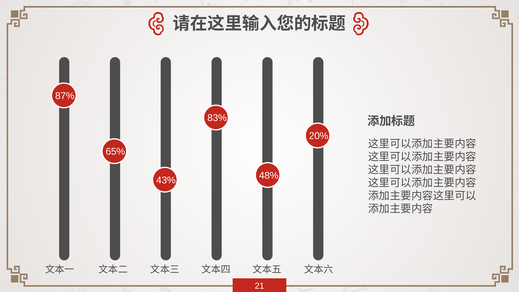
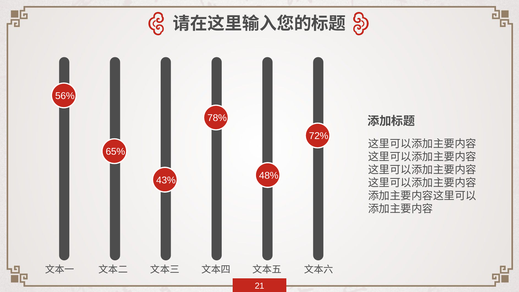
87%: 87% -> 56% (65, 96)
83%: 83% -> 78% (217, 118)
20%: 20% -> 72% (319, 136)
